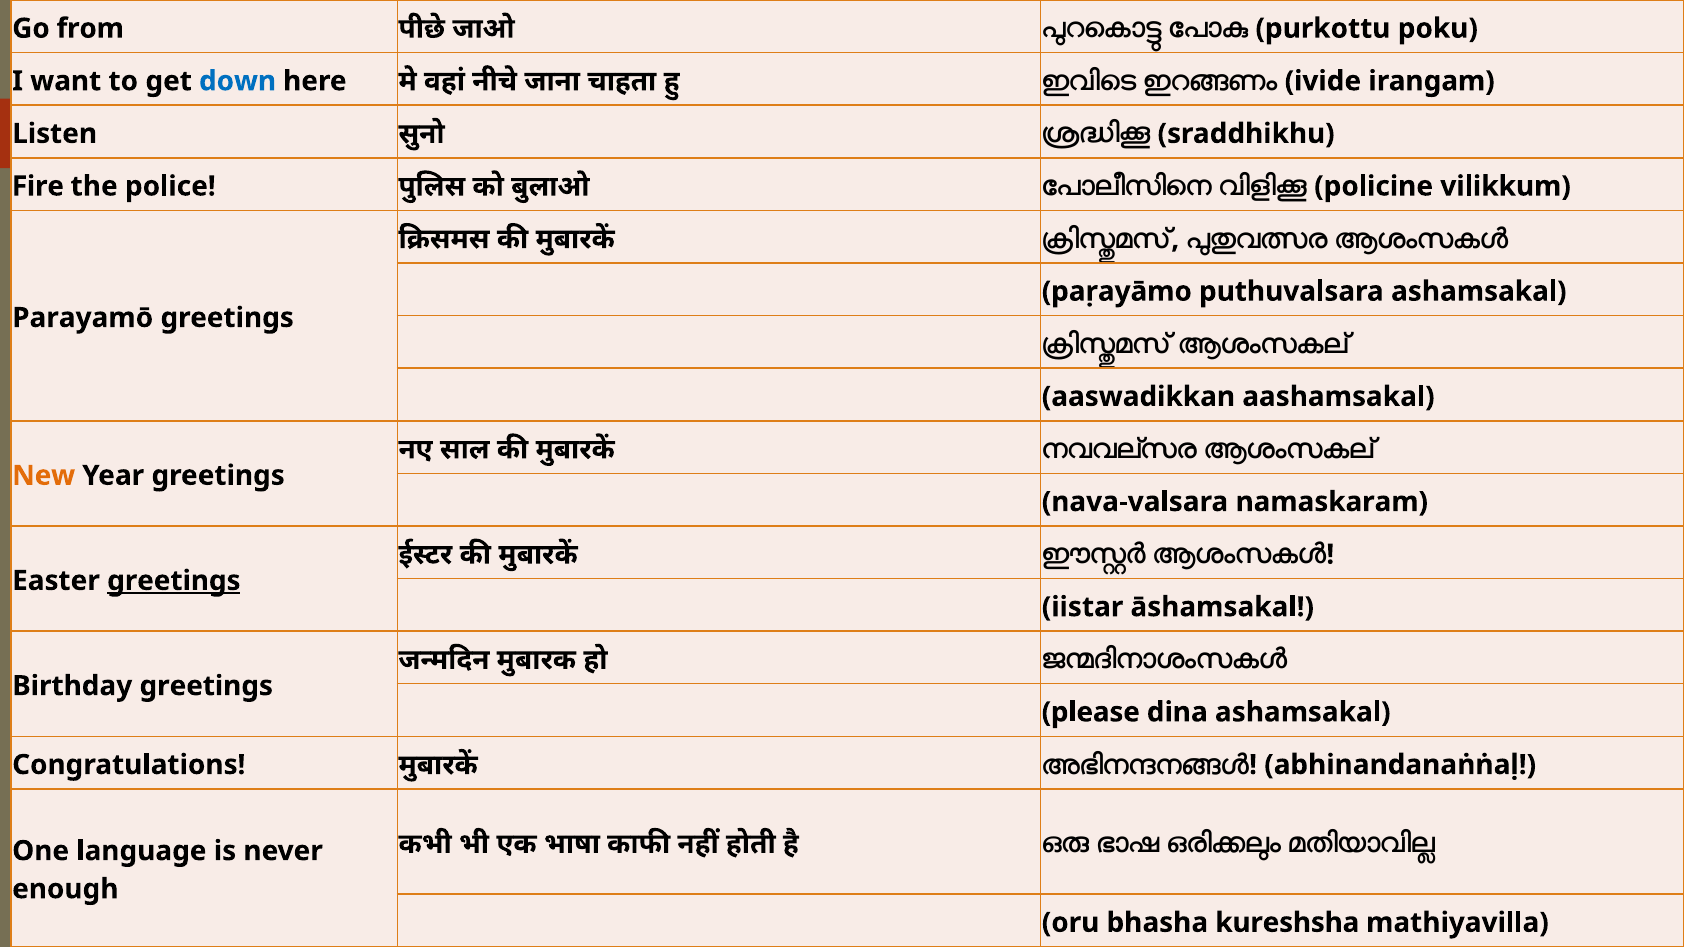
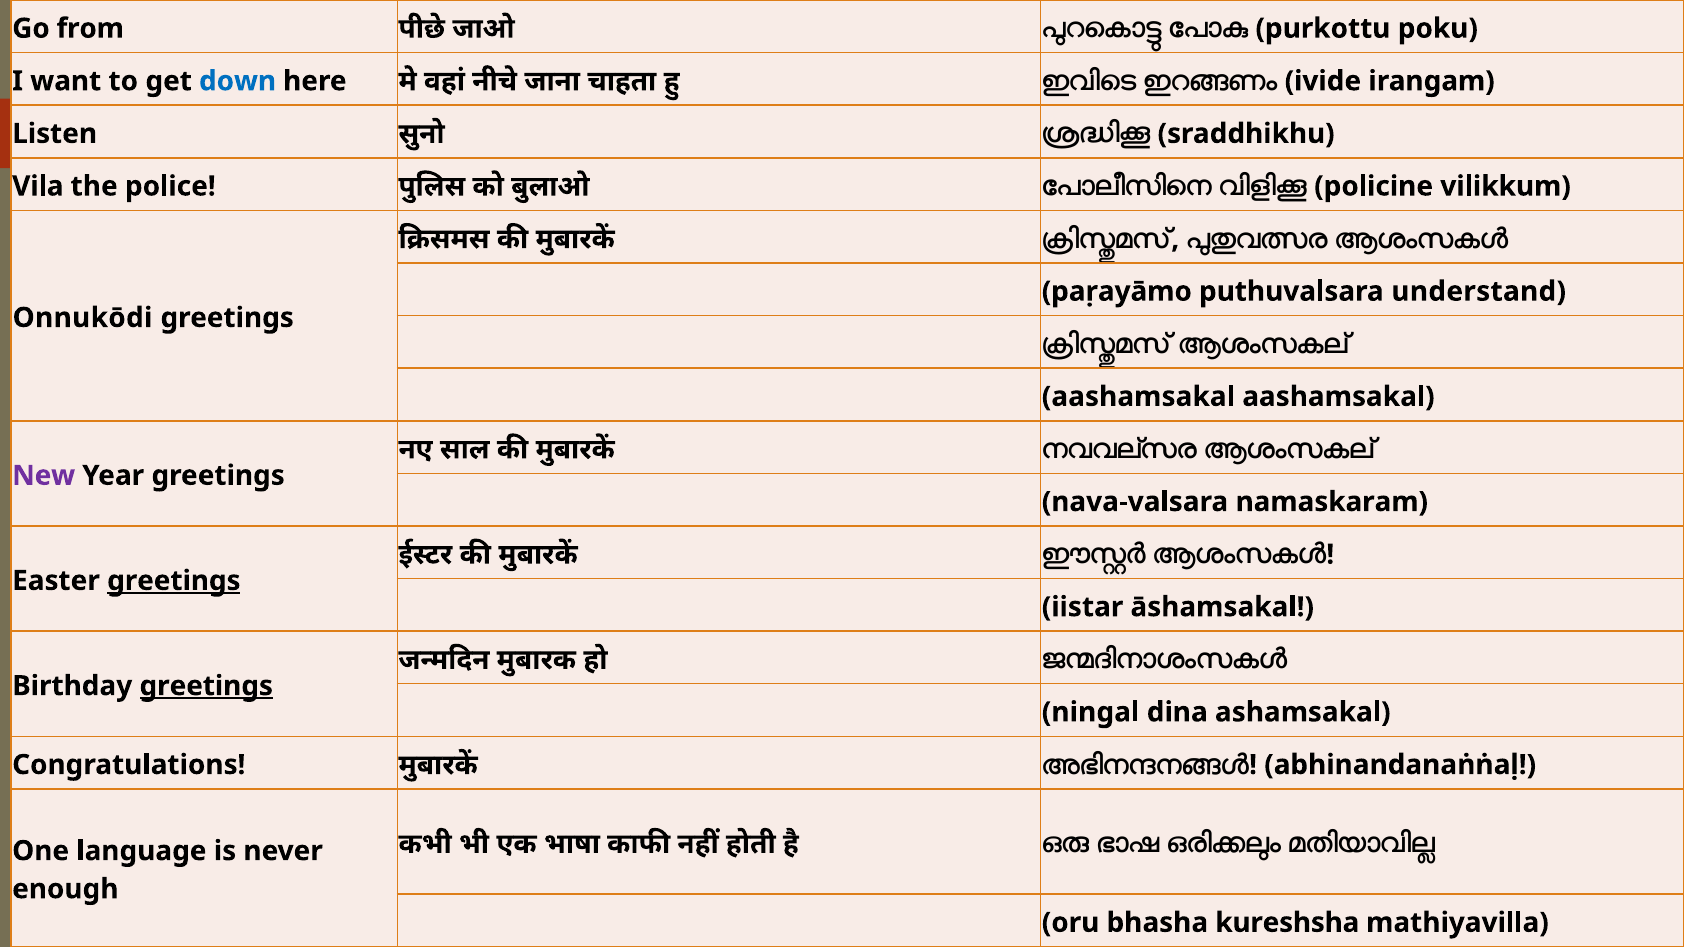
Fire: Fire -> Vila (38, 186)
puthuvalsara ashamsakal: ashamsakal -> understand (1479, 292)
Parayamō: Parayamō -> Onnukōdi (83, 318)
aaswadikkan: aaswadikkan -> aashamsakal (1138, 397)
New colour: orange -> purple (44, 476)
greetings underline: none -> present (206, 686)
please: please -> ningal (1091, 712)
